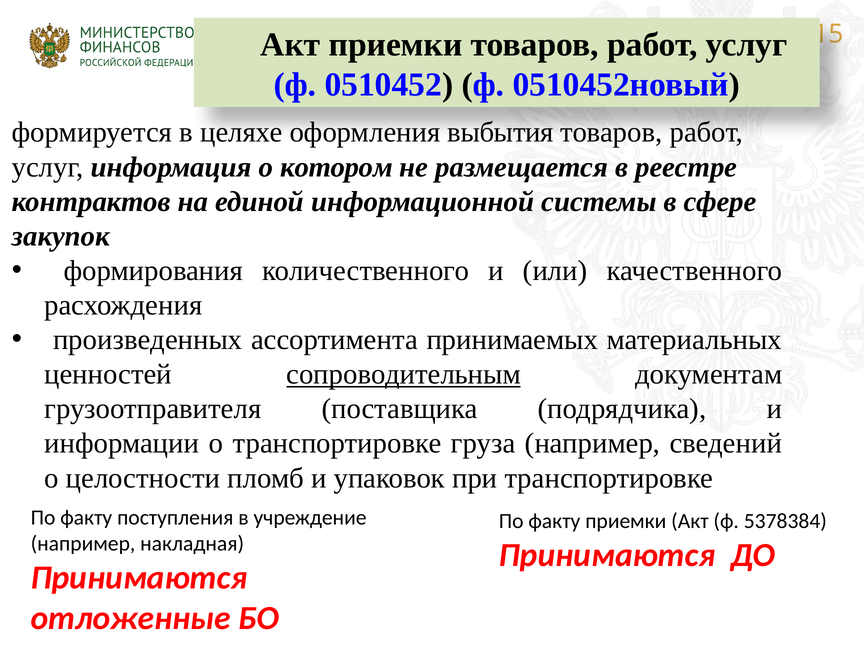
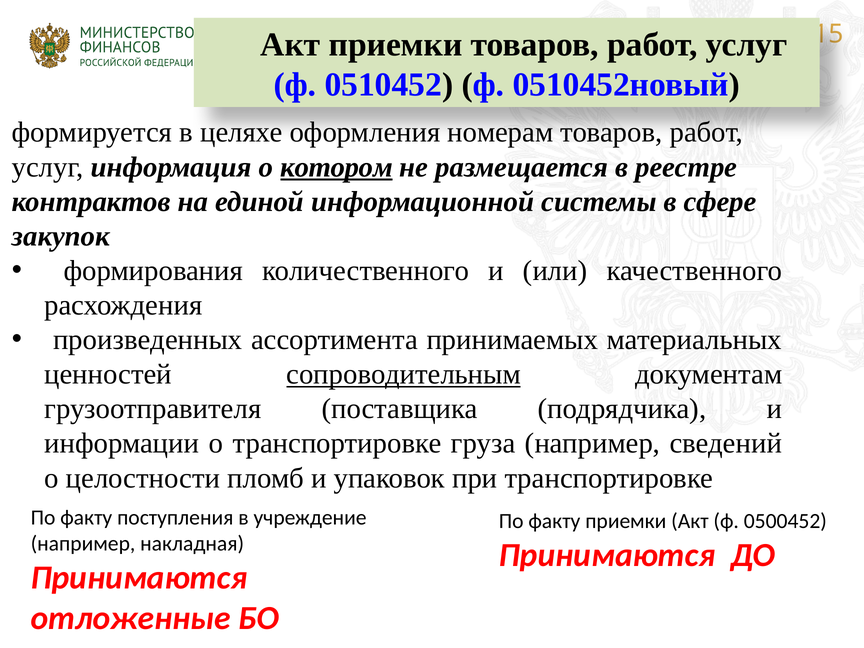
выбытия: выбытия -> номерам (500, 132)
котором underline: none -> present (337, 167)
5378384: 5378384 -> 0500452 (785, 521)
